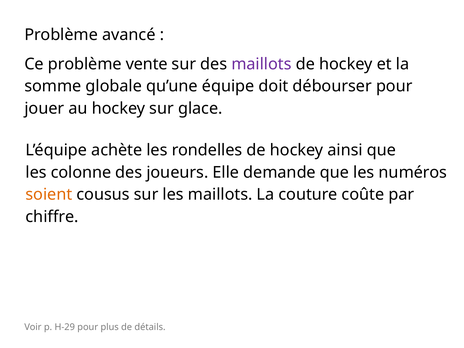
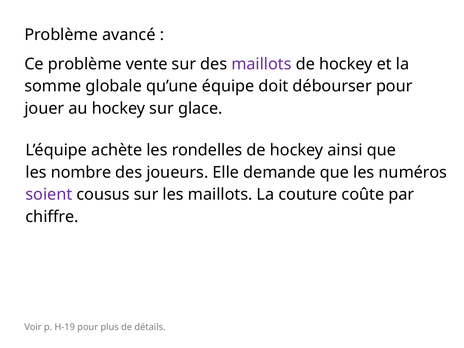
colonne: colonne -> nombre (81, 172)
soient colour: orange -> purple (49, 195)
H-29: H-29 -> H-19 (65, 327)
